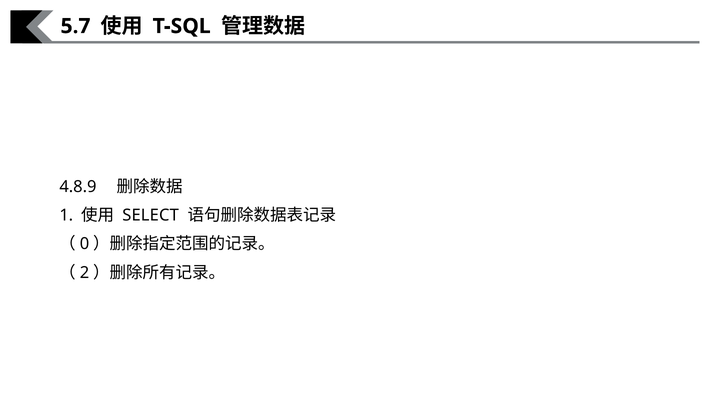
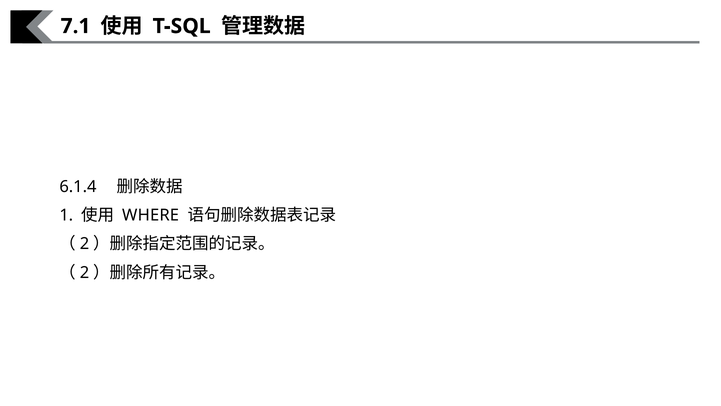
5.7: 5.7 -> 7.1 (76, 26)
4.8.9: 4.8.9 -> 6.1.4 (78, 187)
SELECT: SELECT -> WHERE (151, 215)
0: 0 -> 2 (85, 244)
